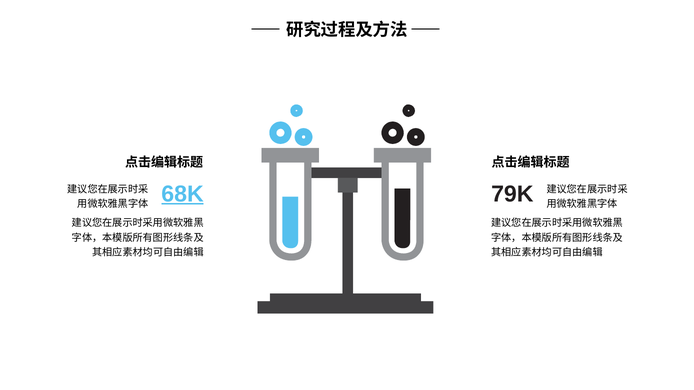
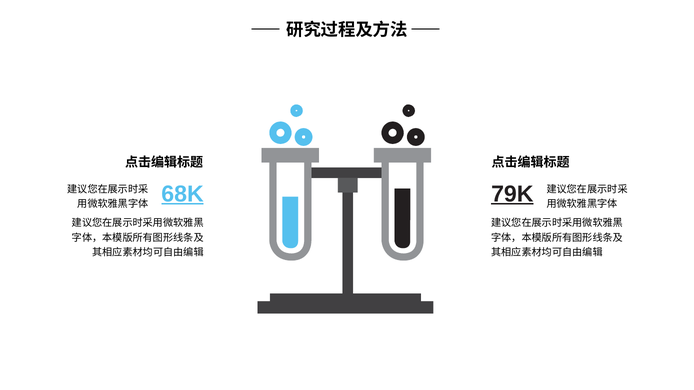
79K underline: none -> present (512, 194)
